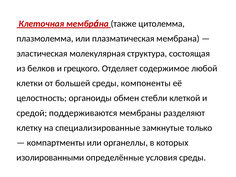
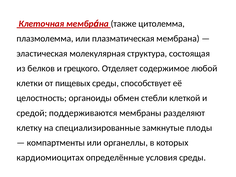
большей: большей -> пищевых (73, 83)
компоненты: компоненты -> способствует (146, 83)
только: только -> плоды (199, 128)
изолированными: изолированными -> кардиомиоцитах (50, 158)
